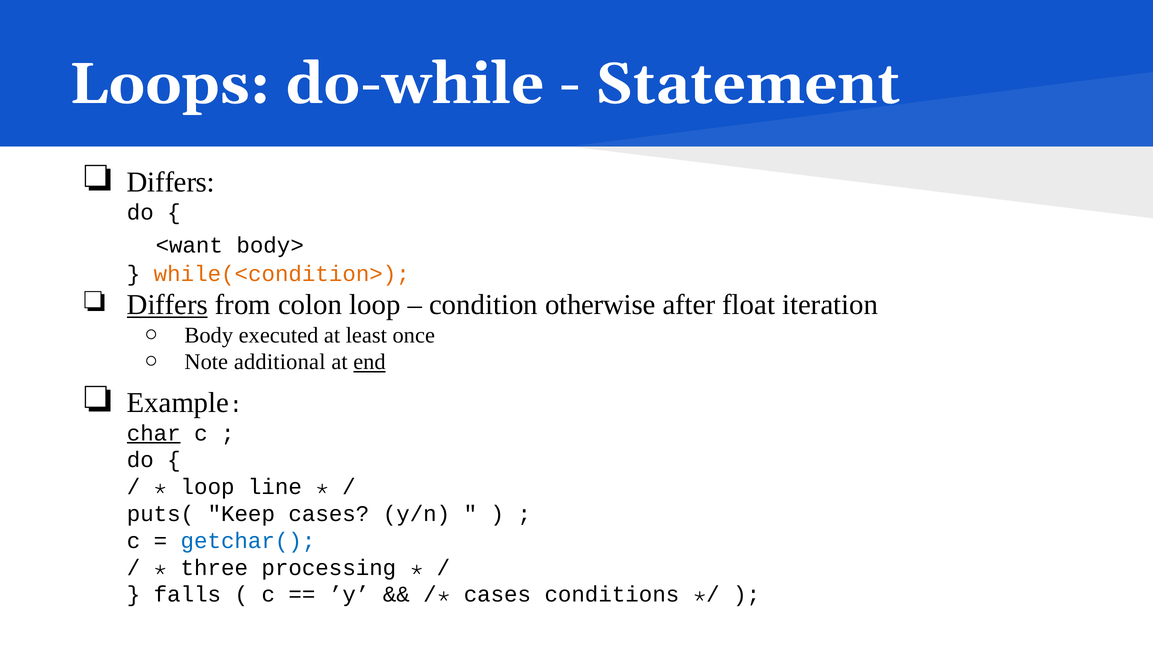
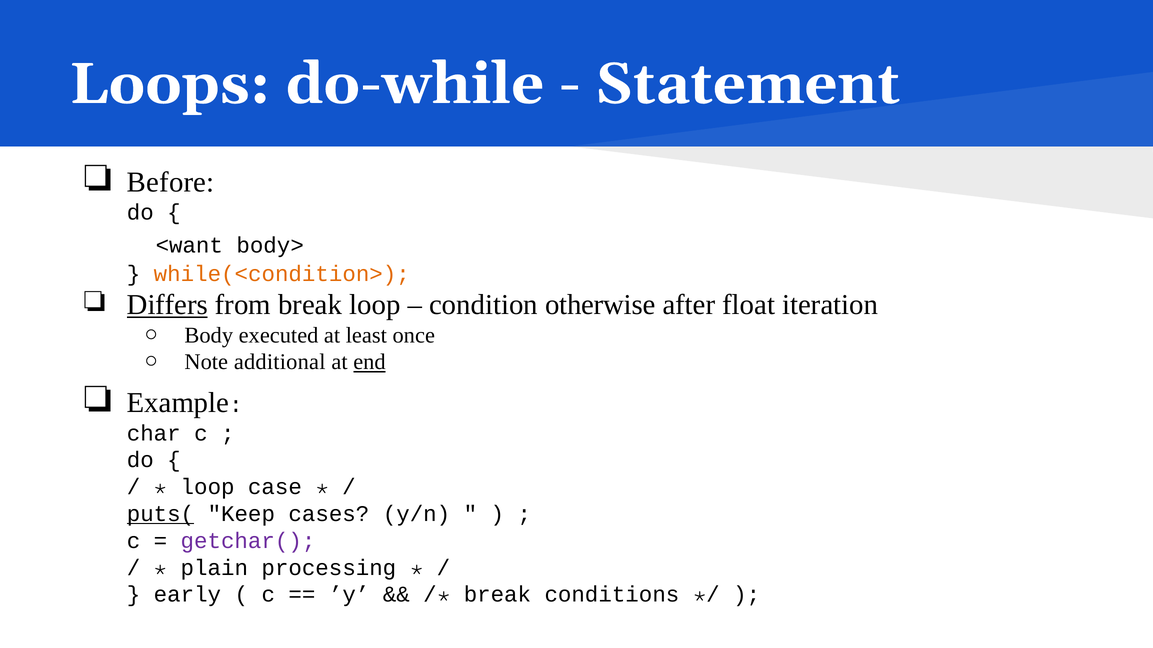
Differs: Differs -> Before (171, 182)
from colon: colon -> break (310, 305)
char underline: present -> none (154, 434)
line: line -> case (275, 487)
puts( underline: none -> present (160, 514)
getchar( colour: blue -> purple (248, 541)
three: three -> plain (214, 568)
falls: falls -> early (187, 595)
cases: cases -> break (497, 595)
